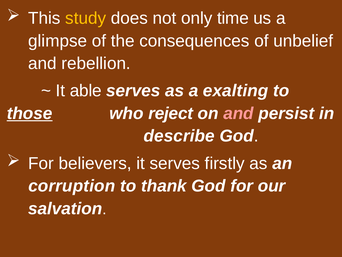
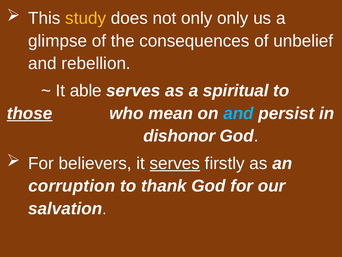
only time: time -> only (233, 18)
exalting: exalting -> spiritual (236, 91)
reject: reject -> mean (171, 113)
and colour: pink -> light blue (238, 113)
describe: describe -> dishonor (179, 136)
serves underline: none -> present (175, 163)
